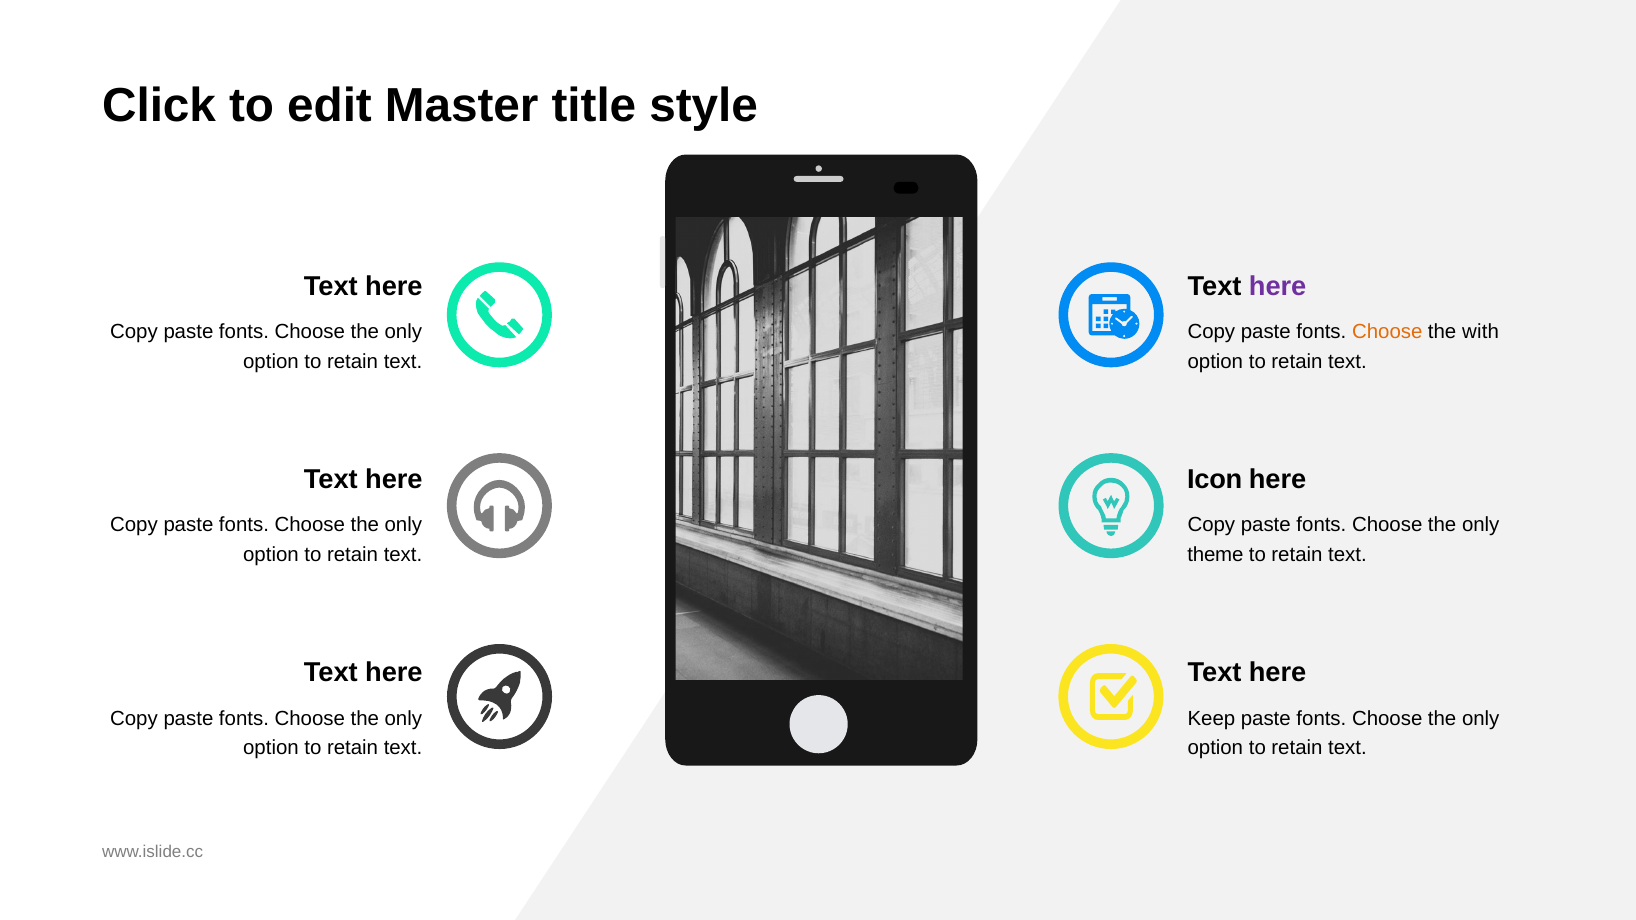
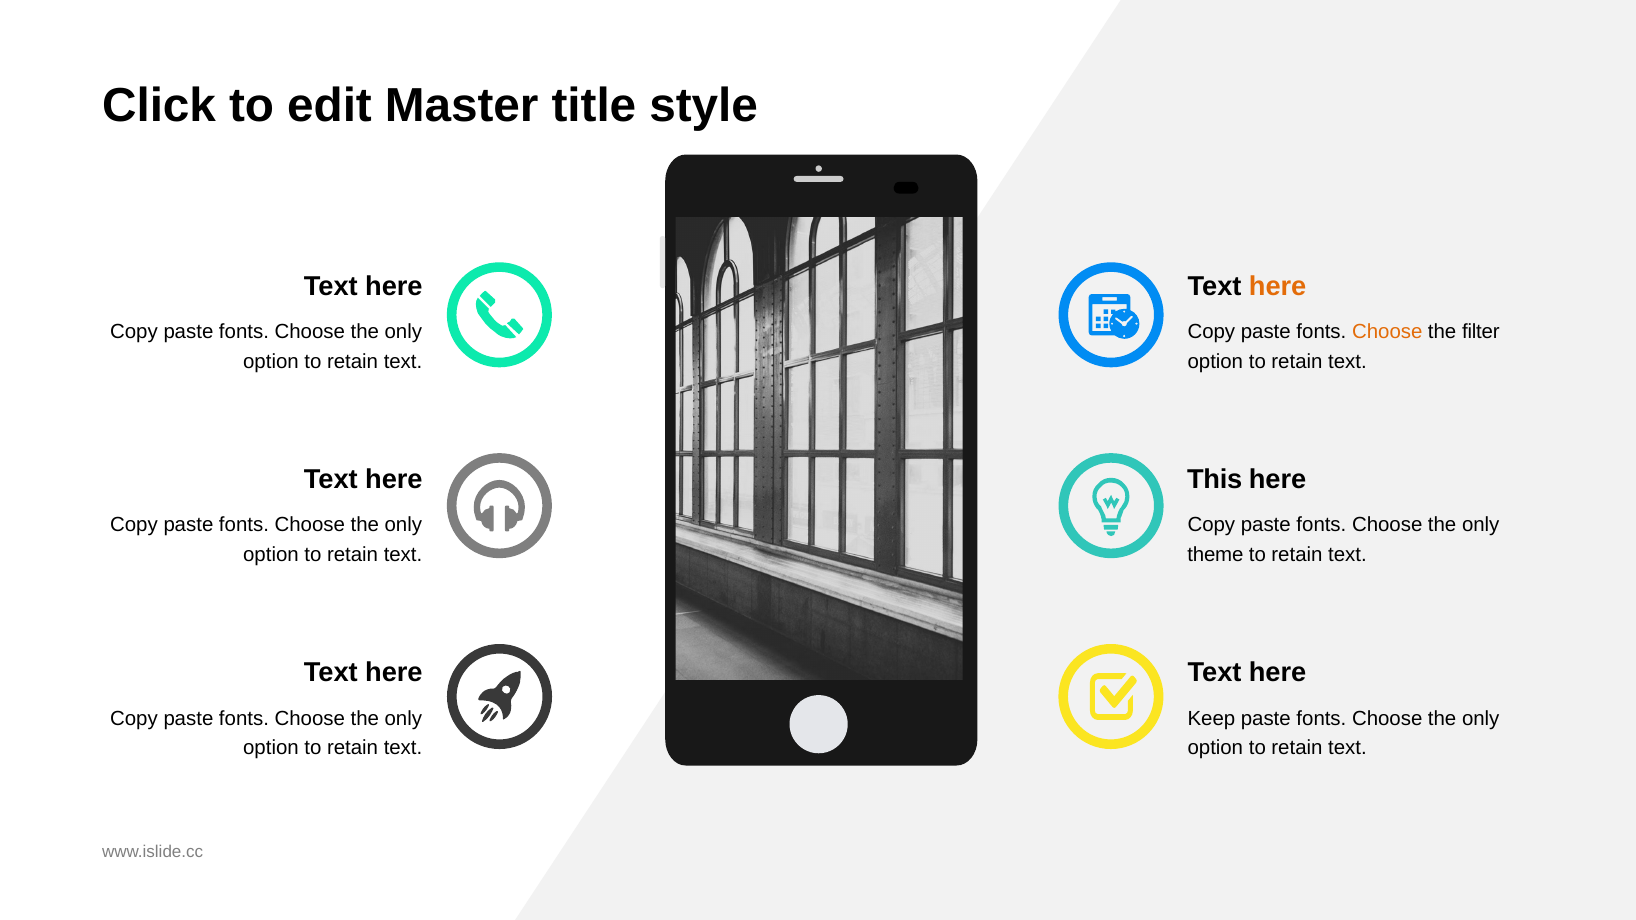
here colour: purple -> orange (1278, 287)
with: with -> filter (1481, 332)
Icon: Icon -> This (1215, 479)
